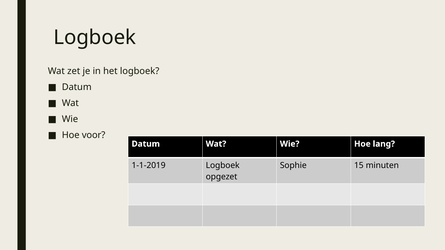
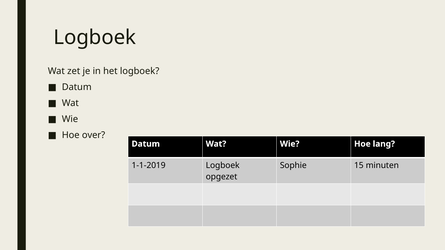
voor: voor -> over (94, 135)
